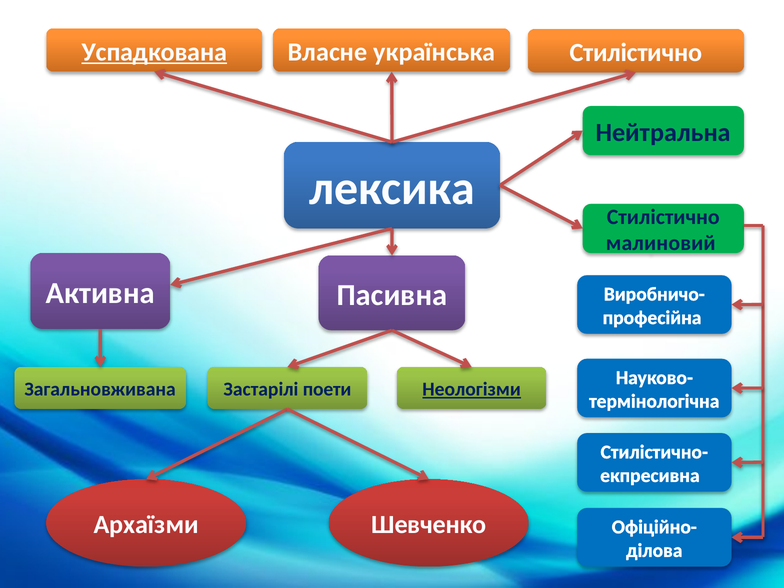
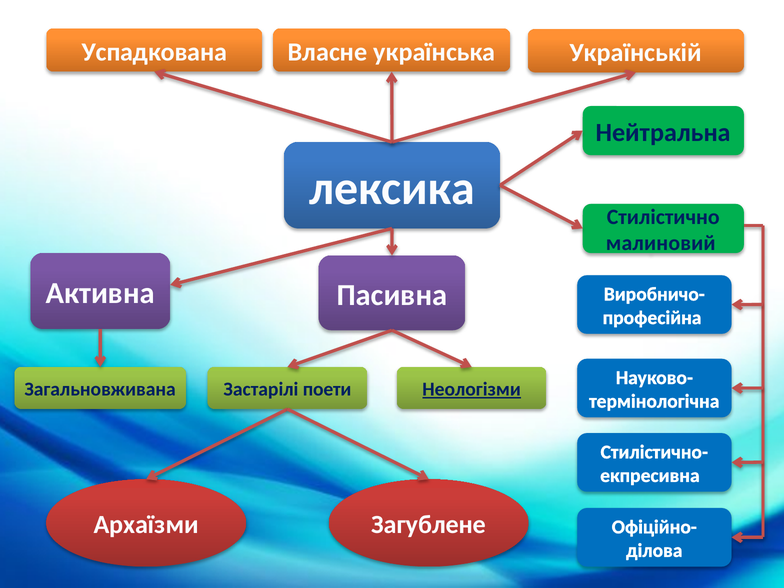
Успадкована underline: present -> none (154, 52)
Стилістично: Стилістично -> Українській (636, 53)
Шевченко: Шевченко -> Загублене (429, 525)
